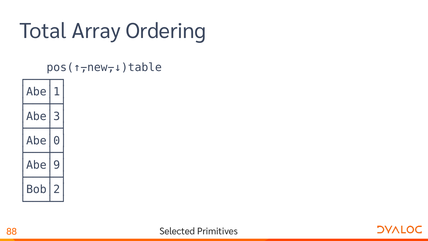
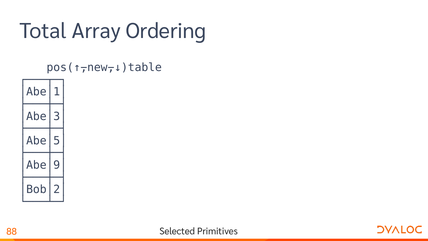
│Abe│0│: │Abe│0│ -> │Abe│5│ (43, 141)
